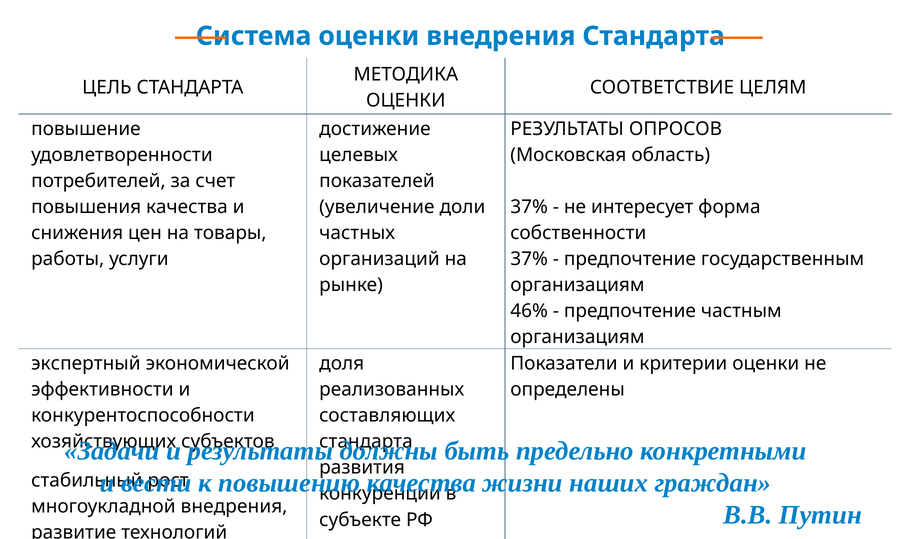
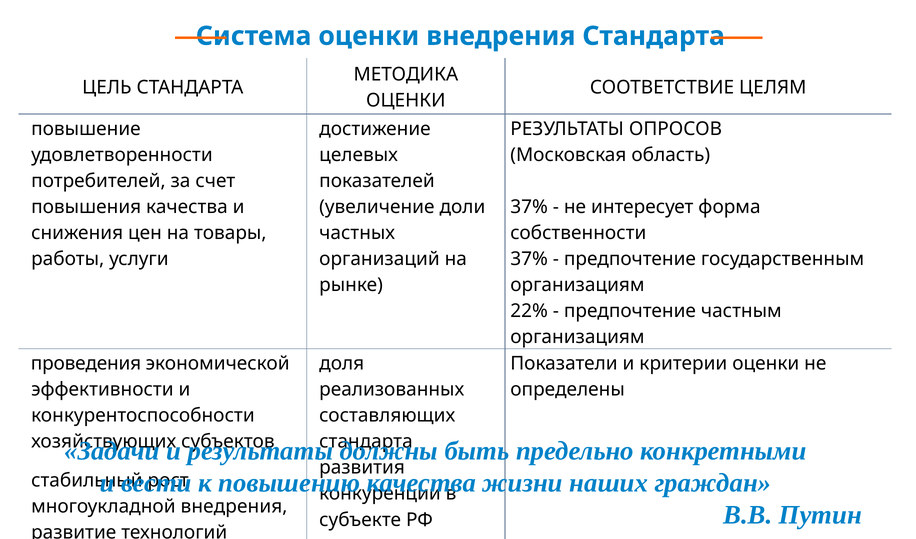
46%: 46% -> 22% (529, 311)
экспертный: экспертный -> проведения (86, 364)
